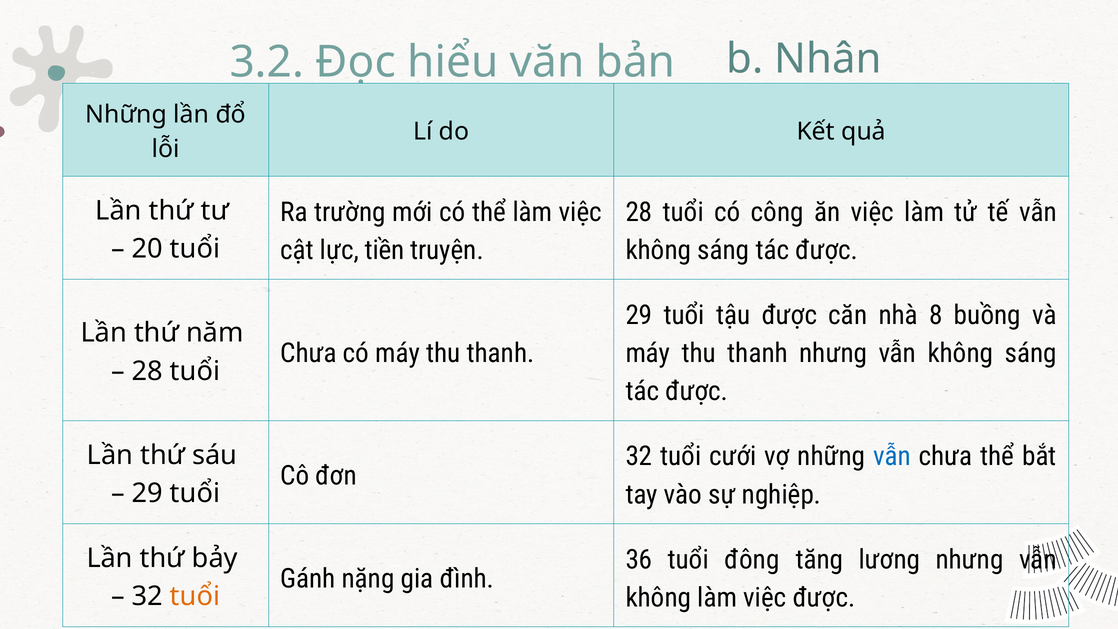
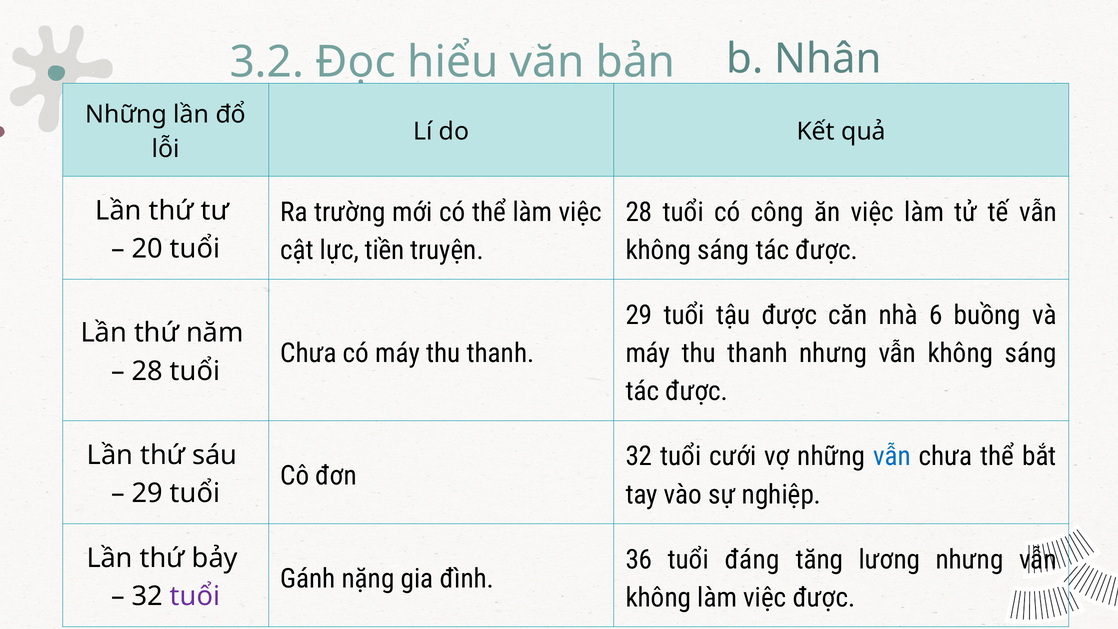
8: 8 -> 6 (936, 315)
đông: đông -> đáng (752, 560)
tuổi colour: orange -> purple (195, 596)
